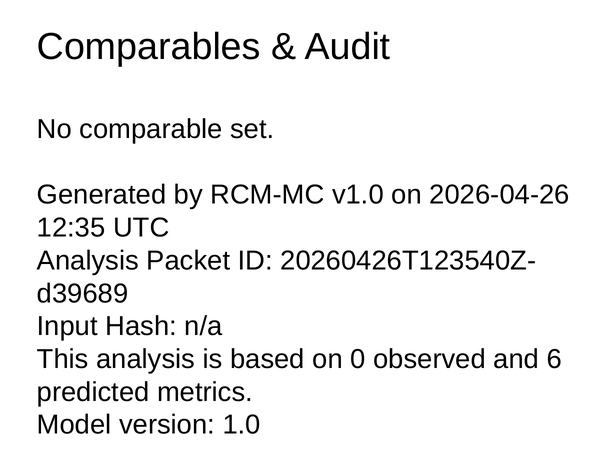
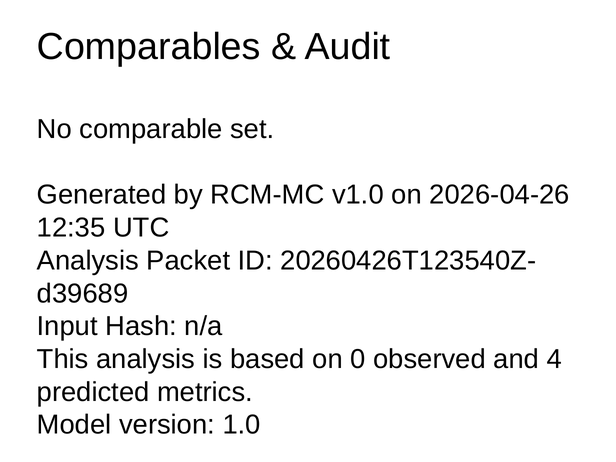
6: 6 -> 4 (554, 359)
